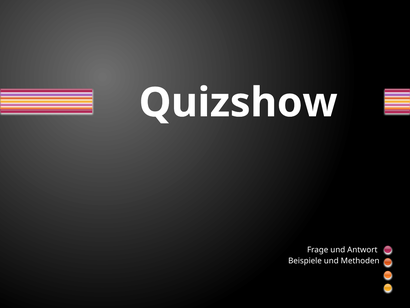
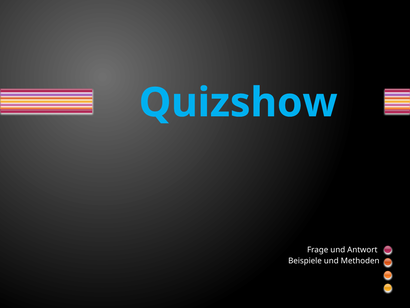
Quizshow colour: white -> light blue (238, 103)
